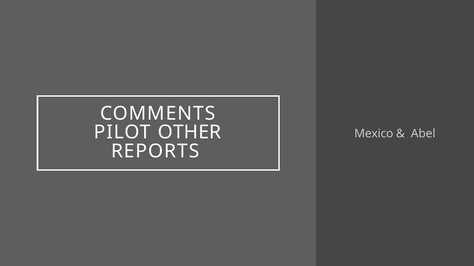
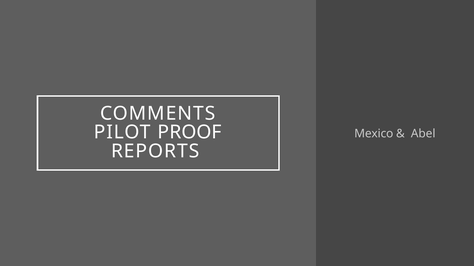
OTHER: OTHER -> PROOF (190, 133)
